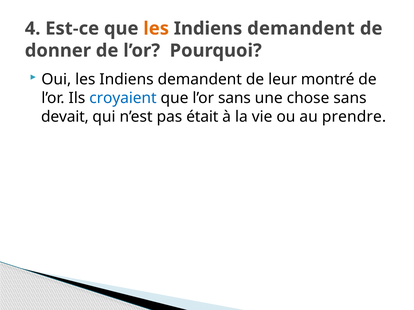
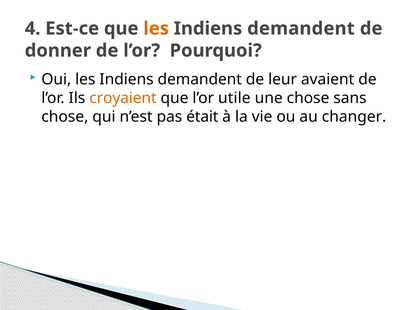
montré: montré -> avaient (328, 80)
croyaient colour: blue -> orange (123, 98)
l’or sans: sans -> utile (234, 98)
devait: devait -> chose (65, 117)
prendre: prendre -> changer (354, 117)
